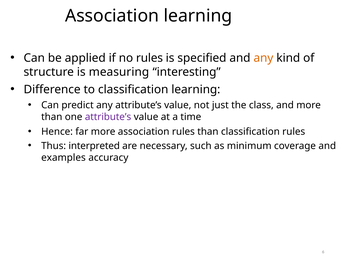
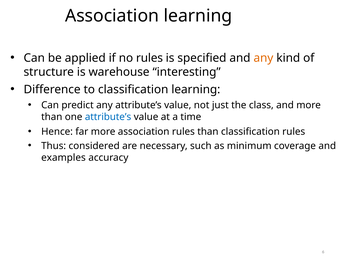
measuring: measuring -> warehouse (119, 72)
attribute’s colour: purple -> blue (108, 117)
interpreted: interpreted -> considered (94, 146)
